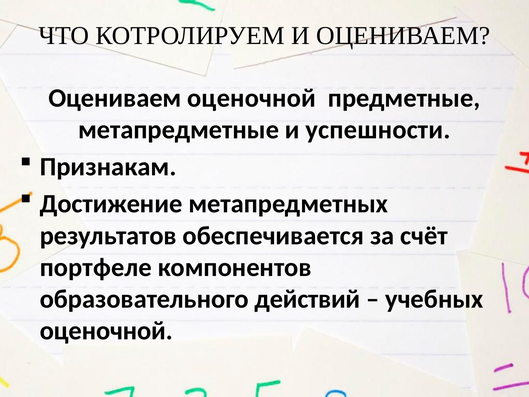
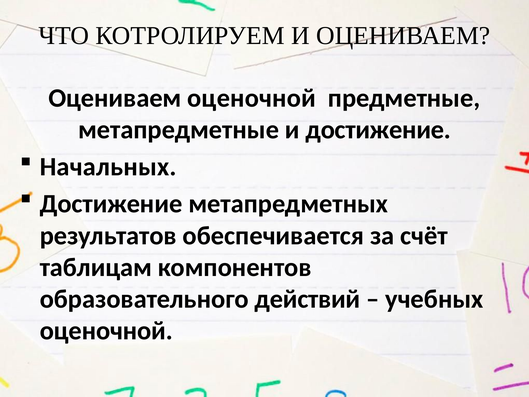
и успешности: успешности -> достижение (378, 130)
Признакам: Признакам -> Начальных (108, 167)
портфеле: портфеле -> таблицам (96, 267)
